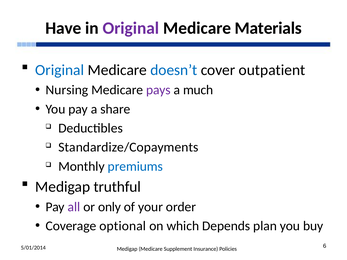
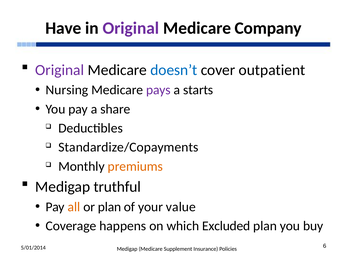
Materials: Materials -> Company (268, 28)
Original colour: blue -> purple (60, 70)
much: much -> starts (198, 90)
premiums colour: blue -> orange (135, 167)
all colour: purple -> orange (74, 207)
or only: only -> plan (110, 207)
order: order -> value (181, 207)
optional: optional -> happens (123, 226)
Depends: Depends -> Excluded (226, 226)
